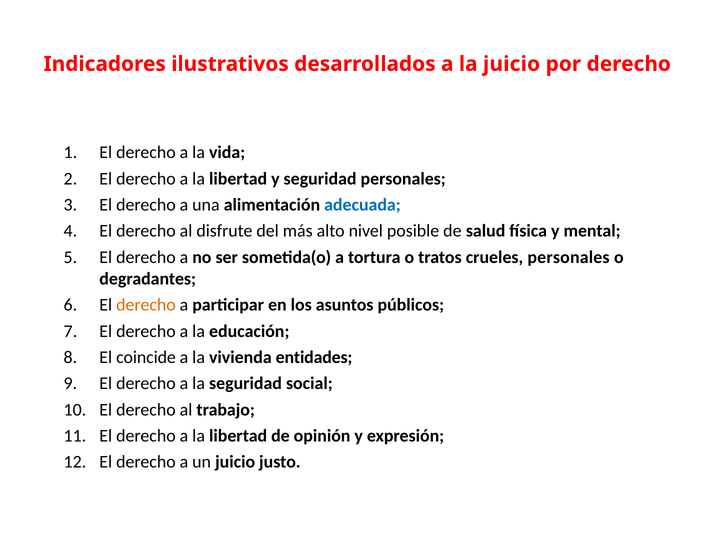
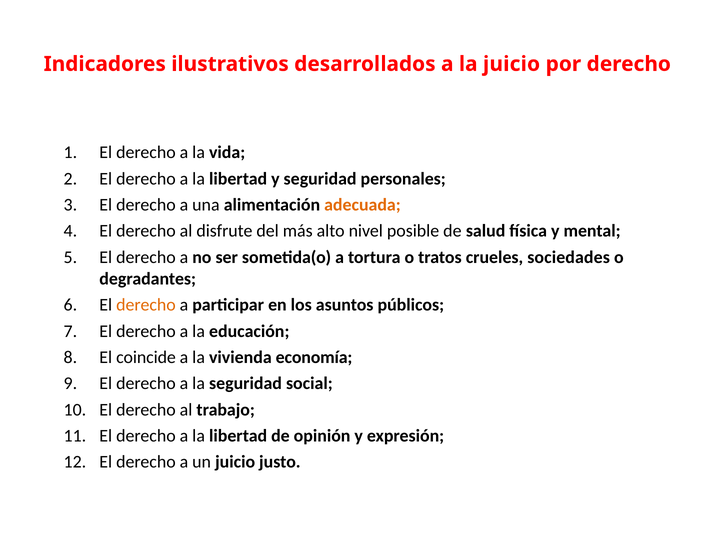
adecuada colour: blue -> orange (362, 205)
crueles personales: personales -> sociedades (569, 257)
entidades: entidades -> economía (314, 357)
